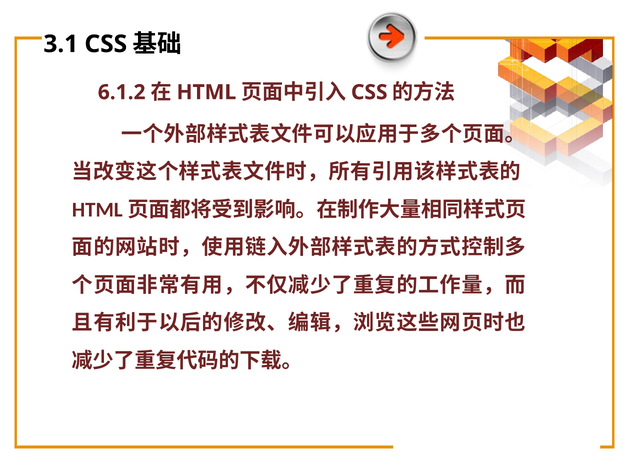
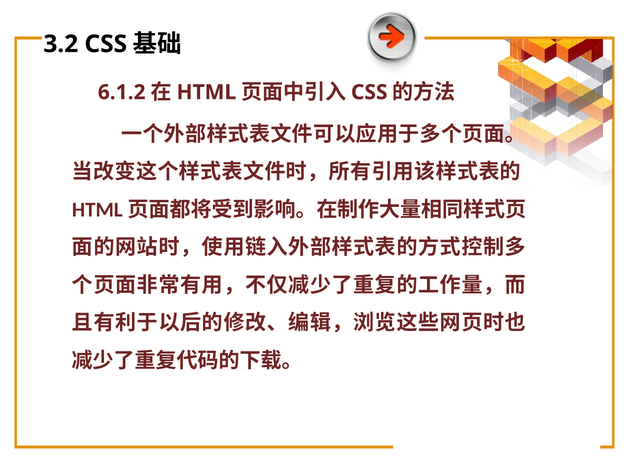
3.1: 3.1 -> 3.2 (61, 44)
